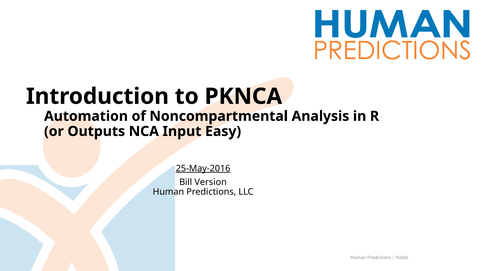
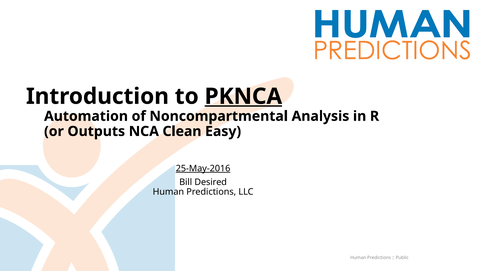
PKNCA underline: none -> present (243, 96)
Input: Input -> Clean (182, 131)
Version: Version -> Desired (211, 182)
